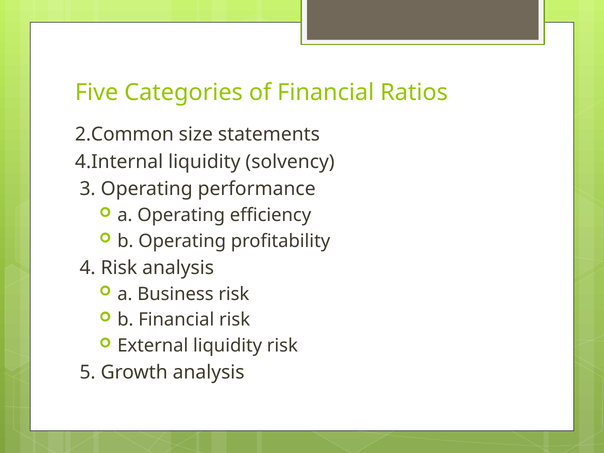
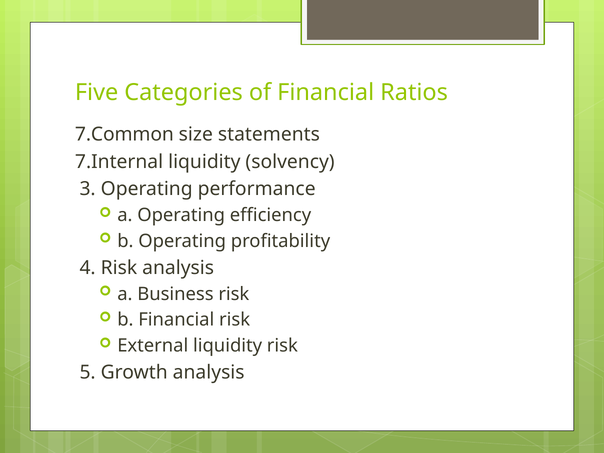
2.Common: 2.Common -> 7.Common (124, 135)
4.Internal: 4.Internal -> 7.Internal (119, 162)
